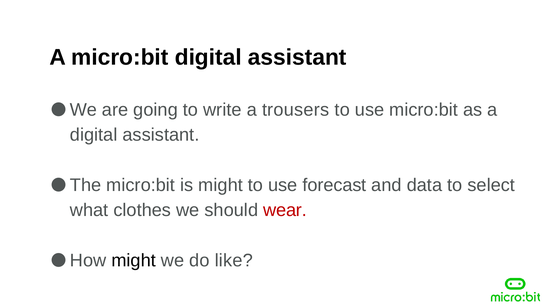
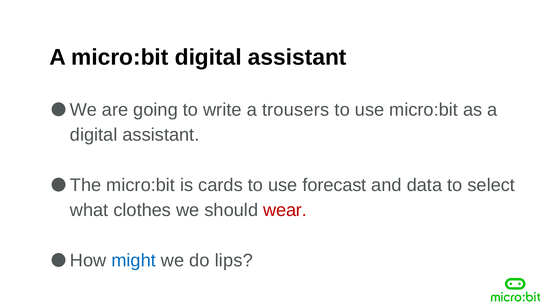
is might: might -> cards (221, 185)
might colour: black -> blue (134, 261)
like: like -> lips (234, 261)
